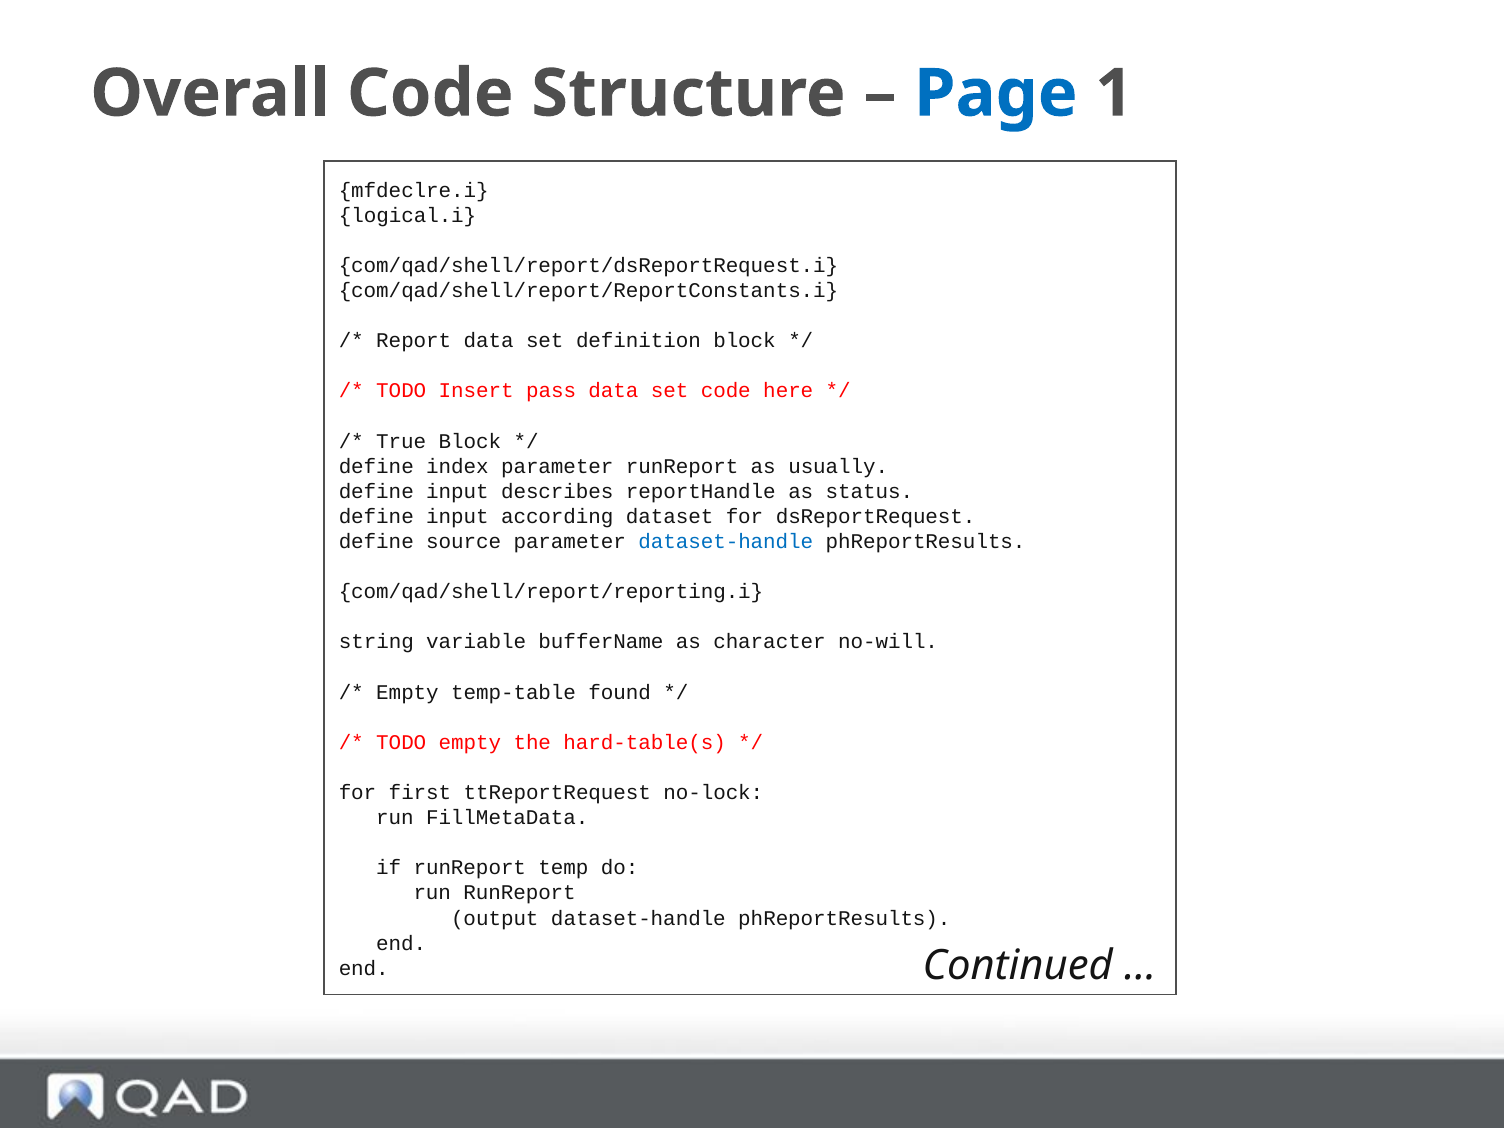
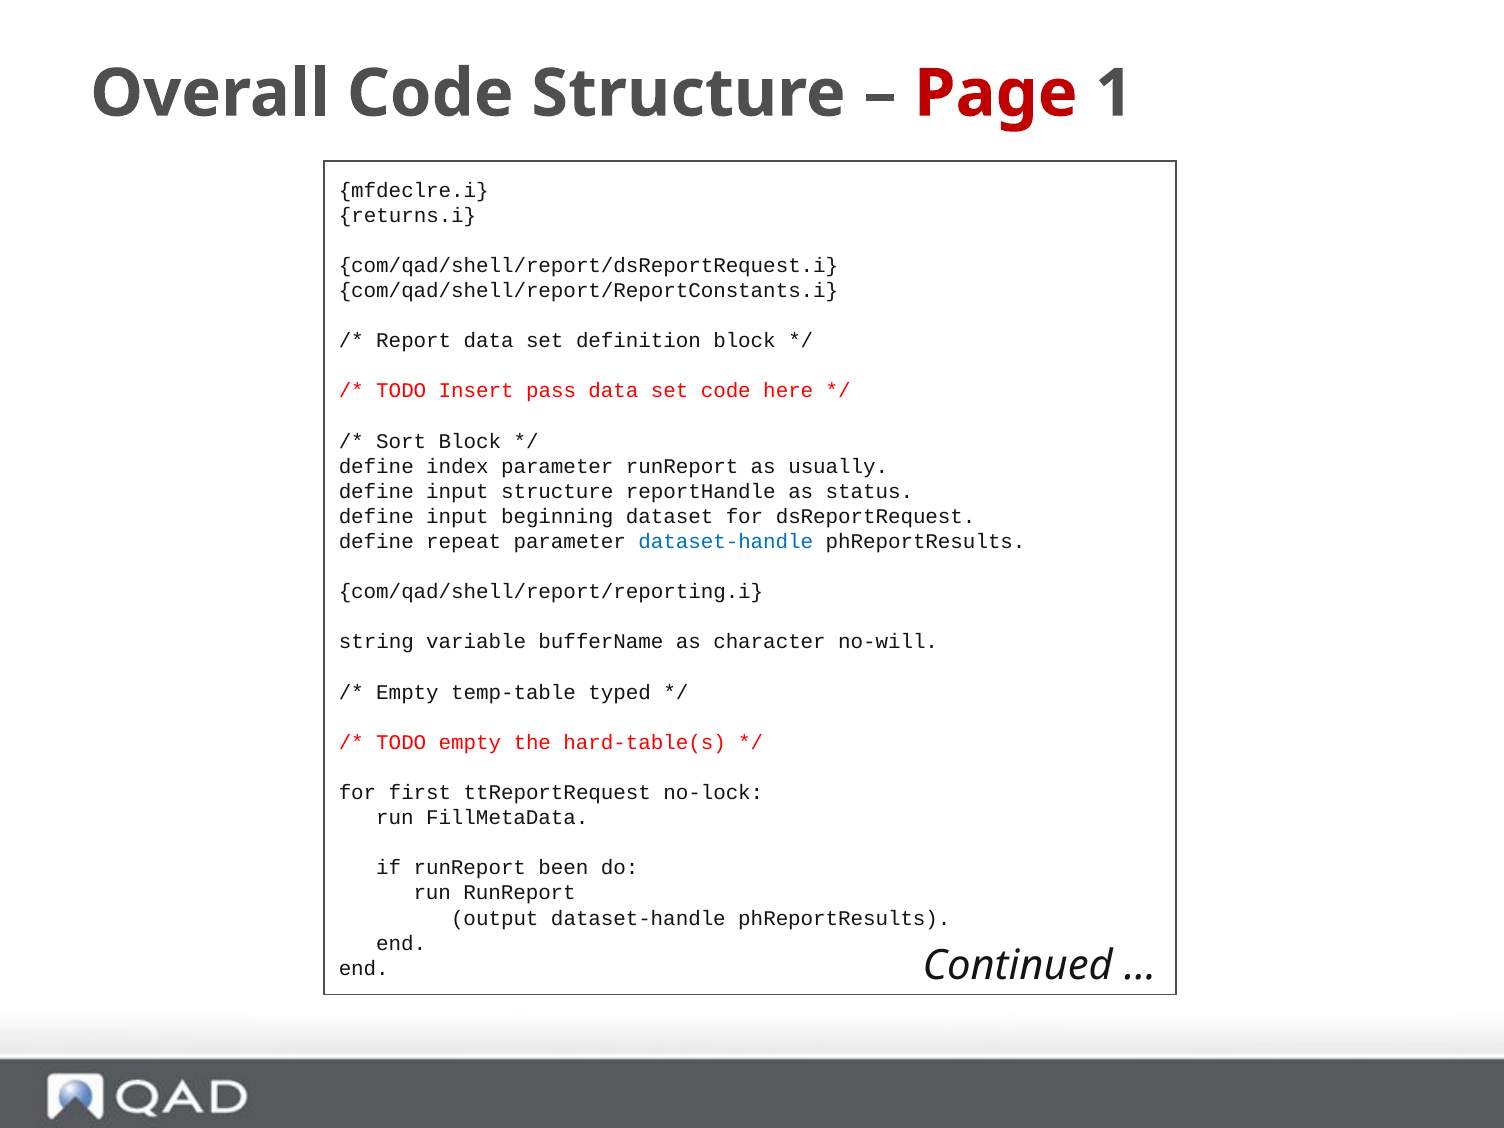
Page colour: blue -> red (996, 94)
logical.i: logical.i -> returns.i (408, 215)
True: True -> Sort (401, 441)
input describes: describes -> structure (557, 491)
according: according -> beginning (557, 516)
source: source -> repeat (464, 542)
found: found -> typed (620, 692)
temp: temp -> been (563, 868)
